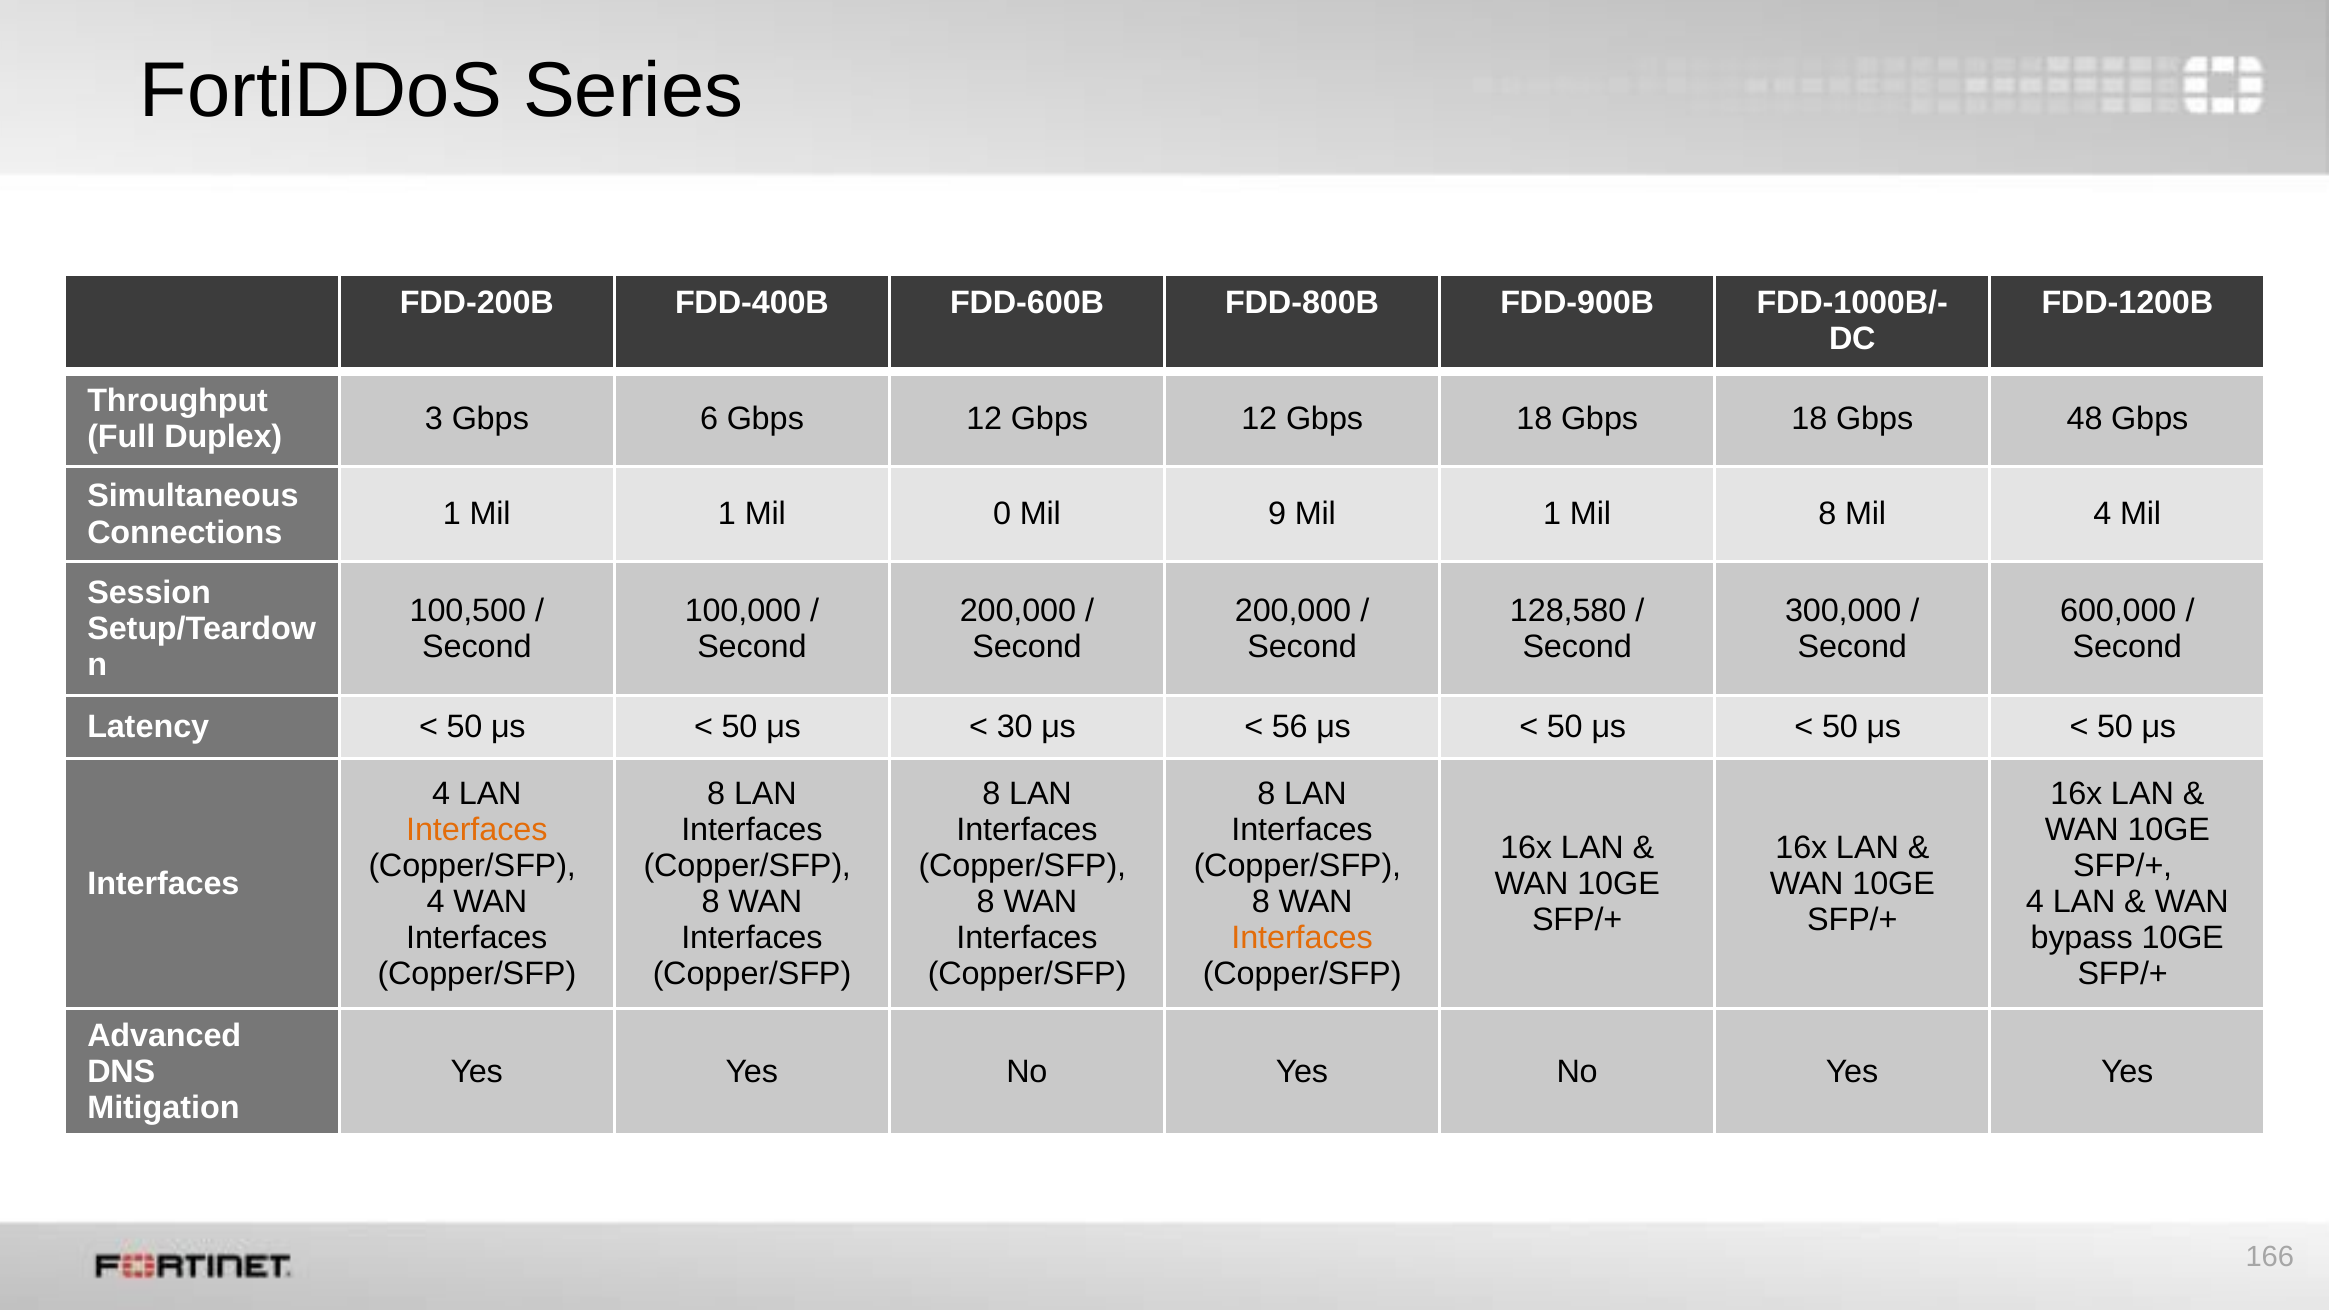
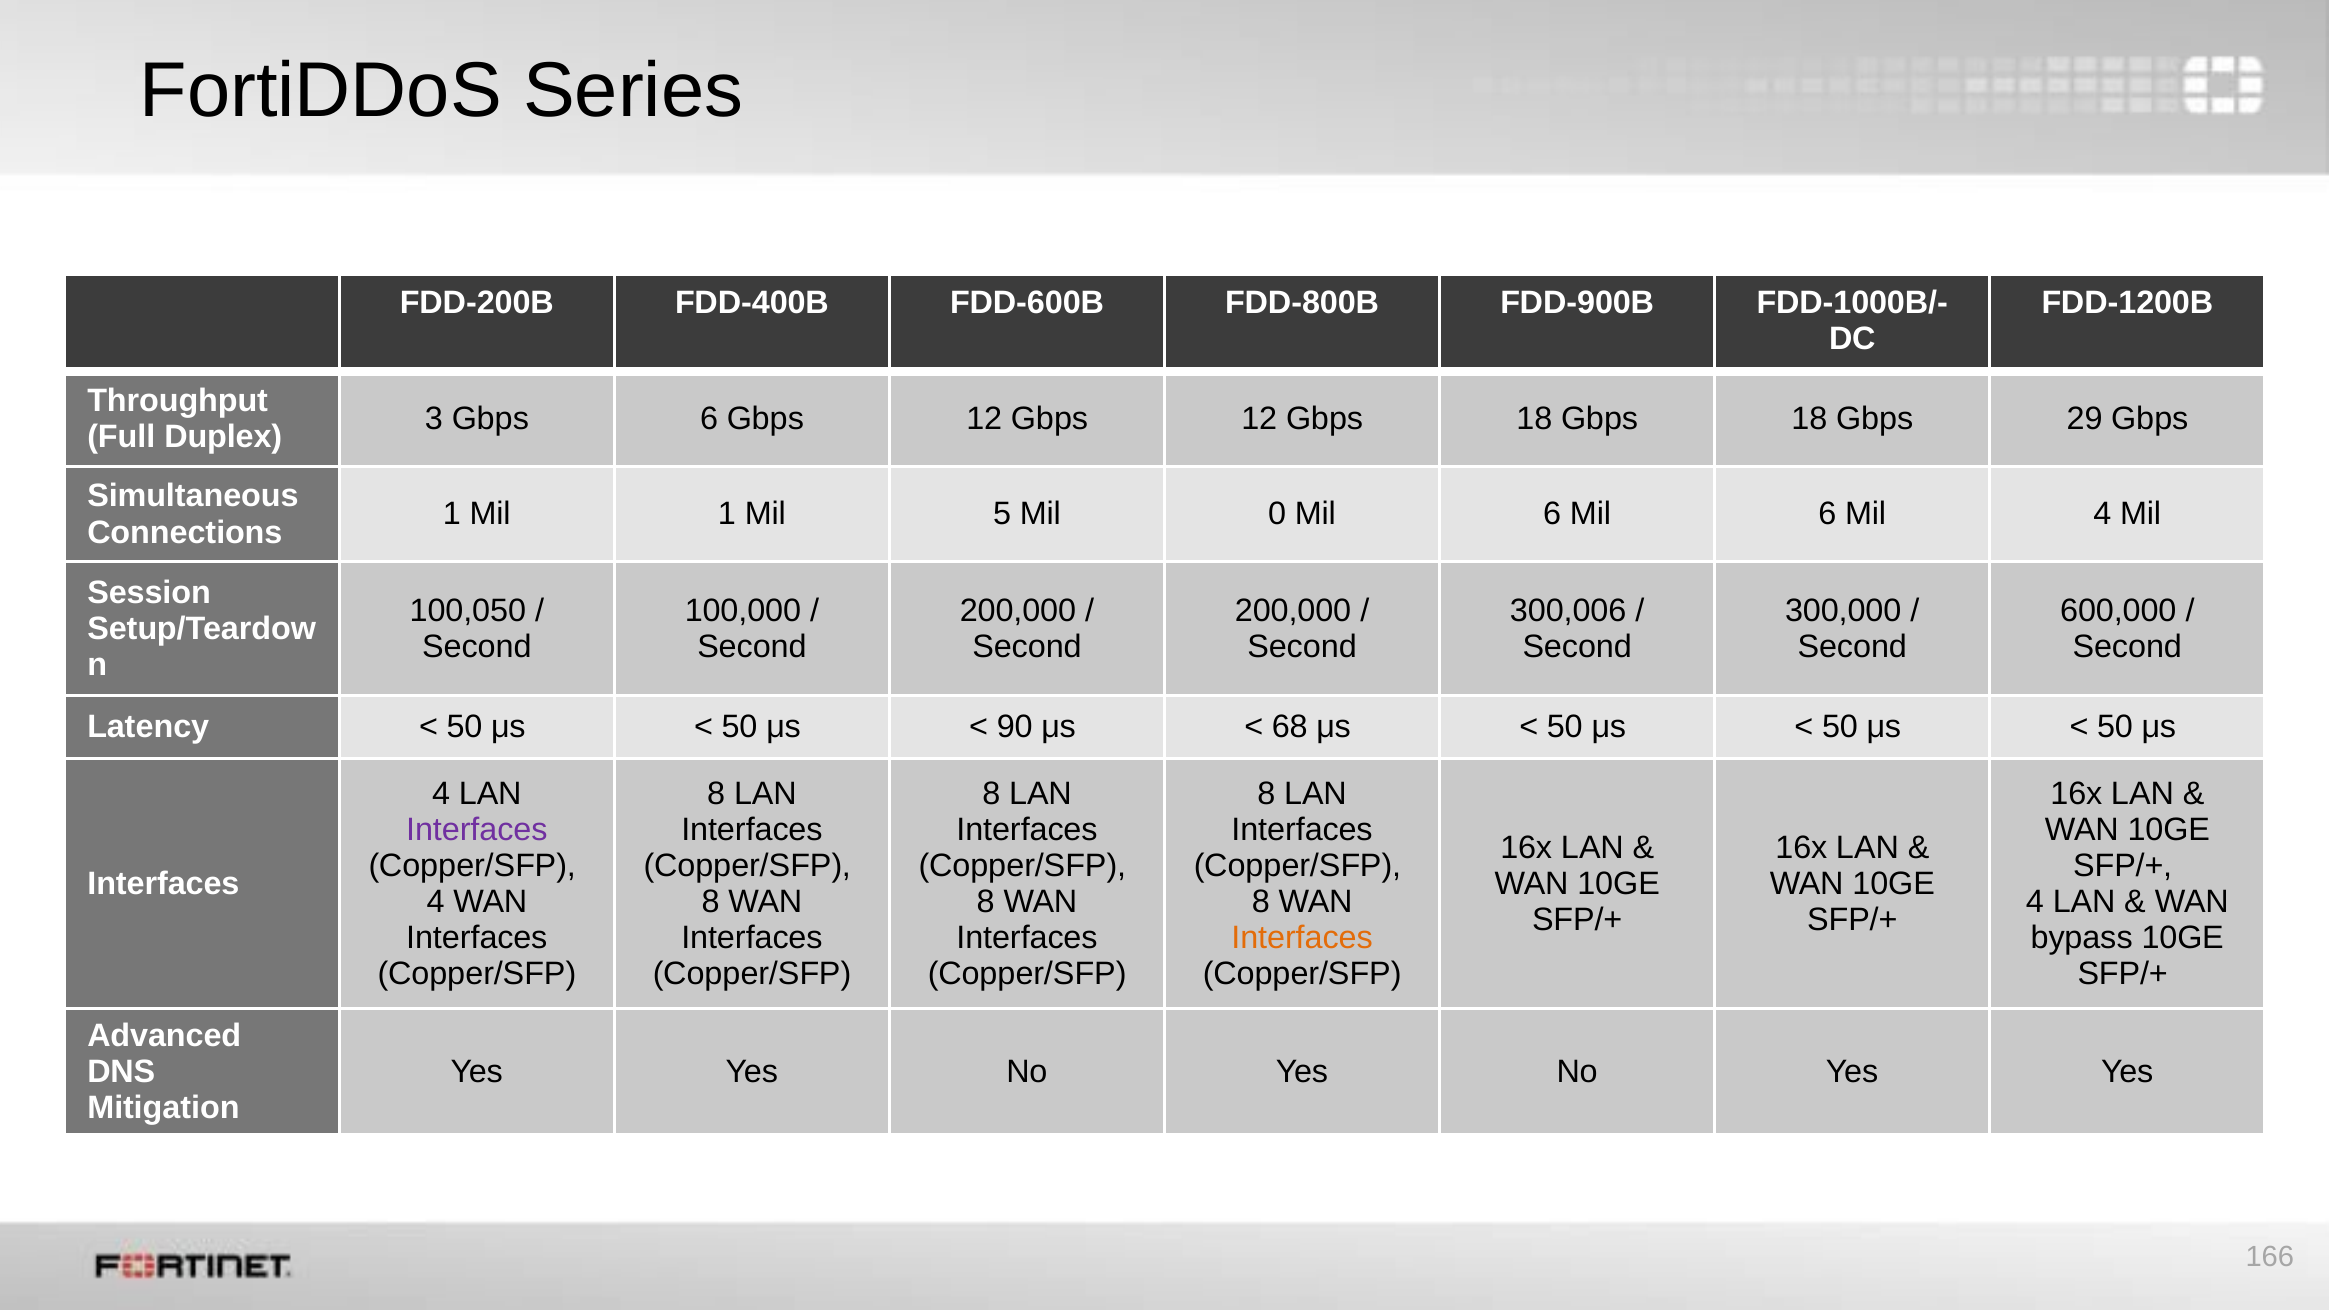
48: 48 -> 29 (2085, 419)
0: 0 -> 5 (1002, 514)
9: 9 -> 0 (1277, 514)
1: 1 -> 6 (1552, 514)
8: 8 -> 6 (1827, 514)
100,500: 100,500 -> 100,050 (468, 611)
128,580: 128,580 -> 300,006 (1568, 611)
30: 30 -> 90 (1015, 727)
56: 56 -> 68 (1290, 727)
Interfaces colour: orange -> purple (477, 830)
